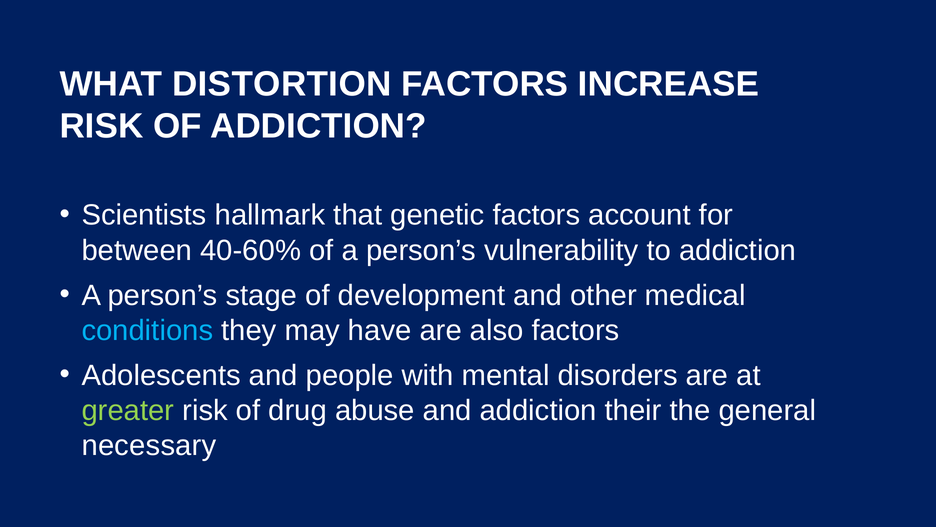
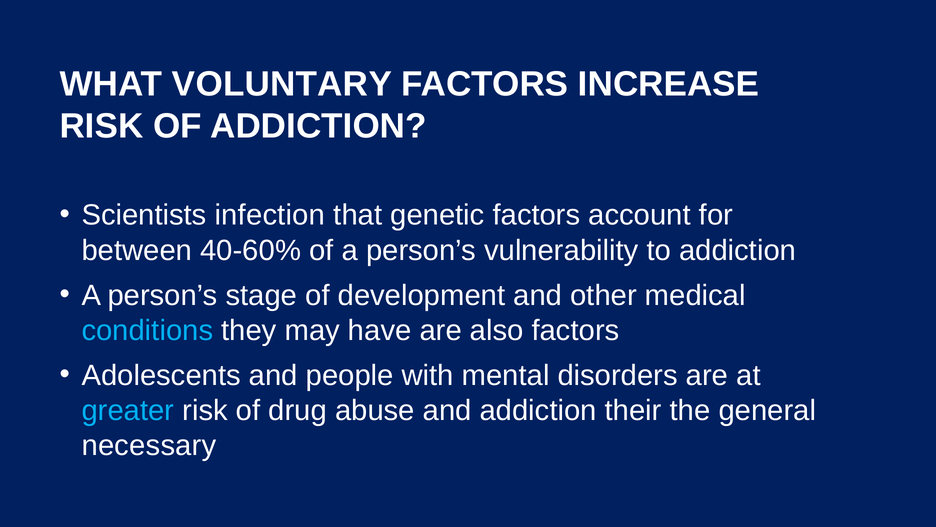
DISTORTION: DISTORTION -> VOLUNTARY (282, 84)
hallmark: hallmark -> infection (270, 215)
greater colour: light green -> light blue (128, 410)
